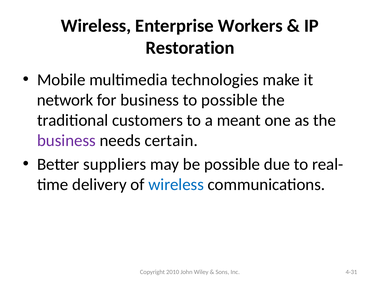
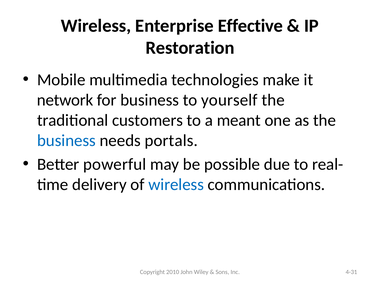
Workers: Workers -> Effective (250, 26)
to possible: possible -> yourself (229, 100)
business colour: purple -> blue (66, 141)
certain: certain -> portals (171, 141)
suppliers: suppliers -> powerful (115, 164)
